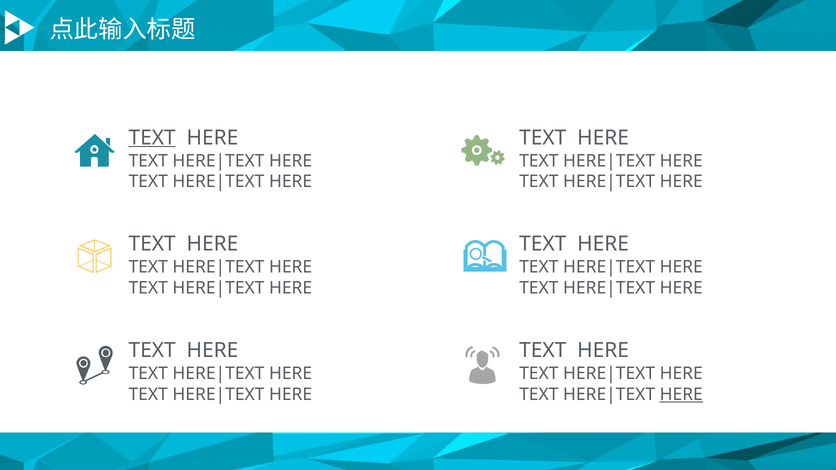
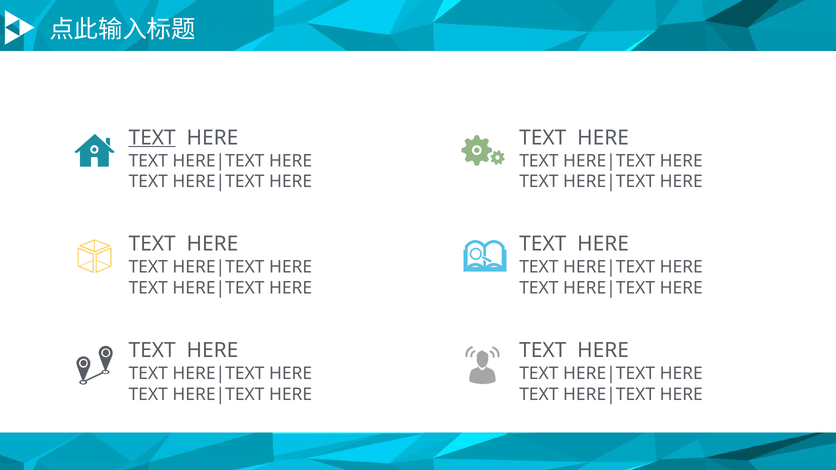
HERE underline: present -> none (681, 395)
